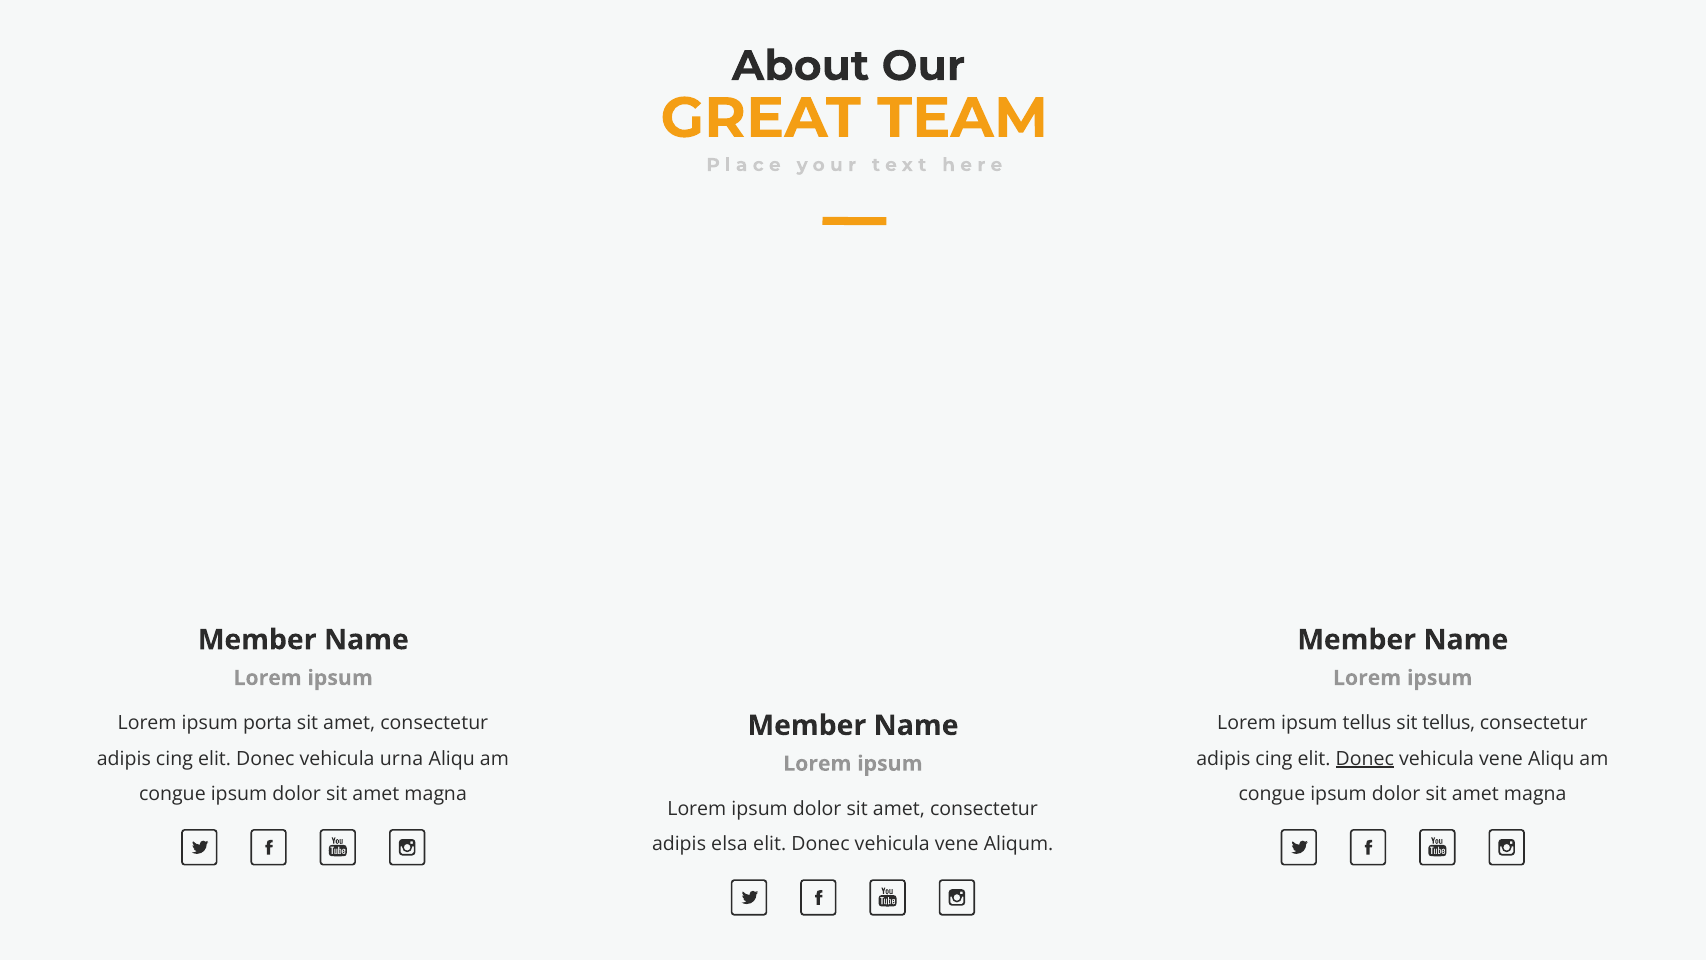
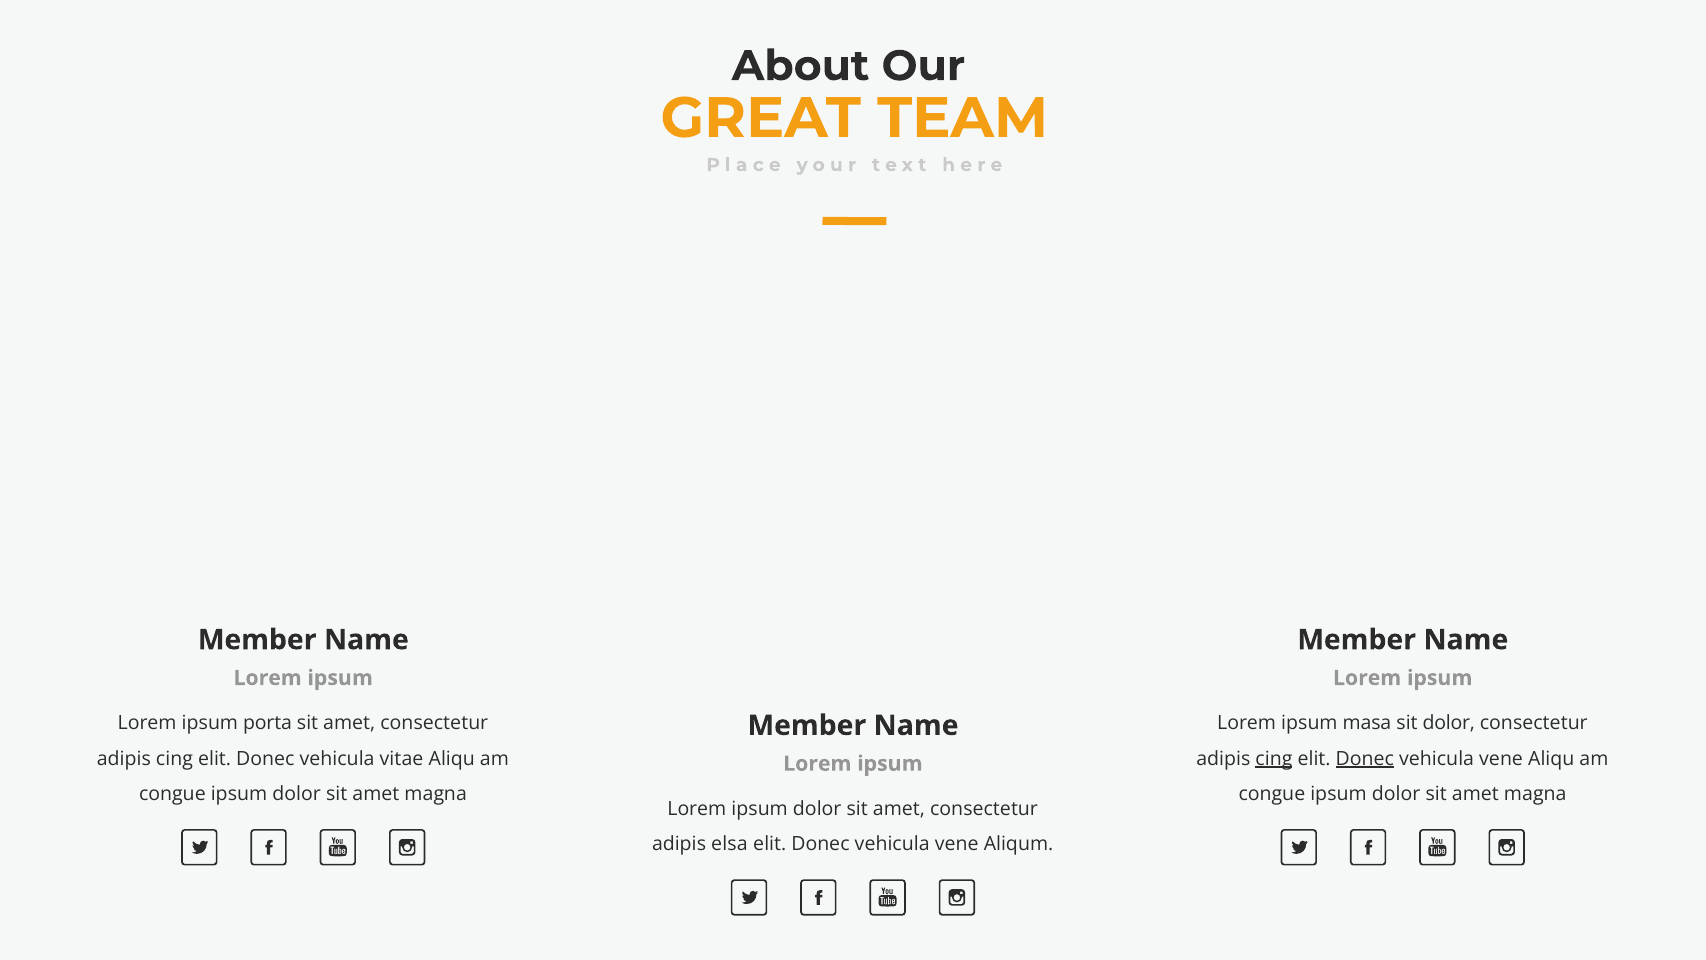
ipsum tellus: tellus -> masa (1367, 723)
sit tellus: tellus -> dolor (1449, 723)
urna: urna -> vitae (402, 758)
cing underline: none -> present (1274, 758)
